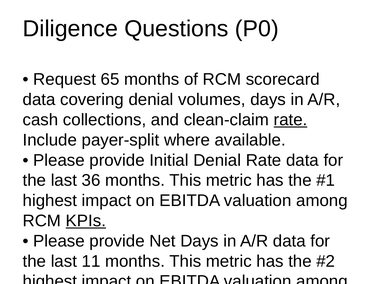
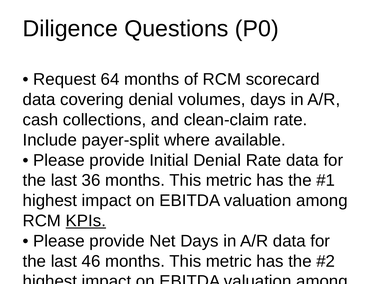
65: 65 -> 64 (110, 79)
rate underline: present -> none (291, 120)
11: 11 -> 46 (91, 261)
